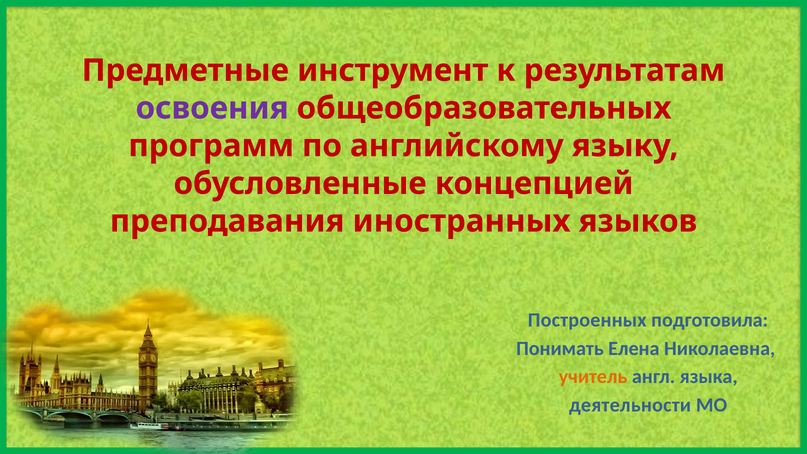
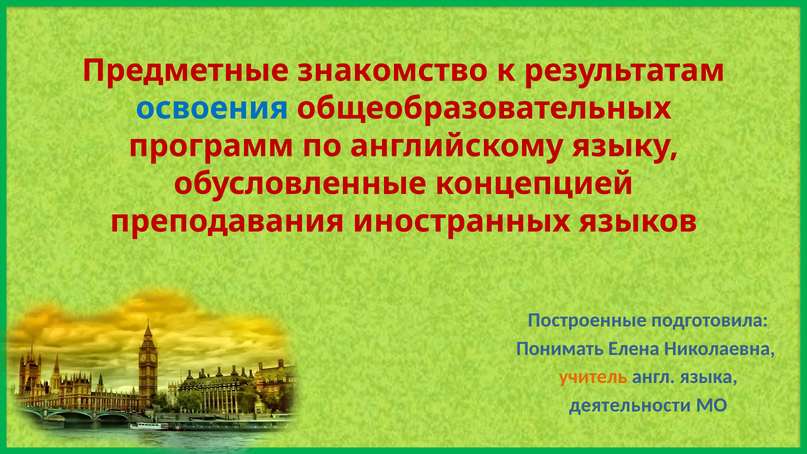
инструмент: инструмент -> знакомство (393, 70)
освоения colour: purple -> blue (212, 108)
Построенных: Построенных -> Построенные (587, 320)
